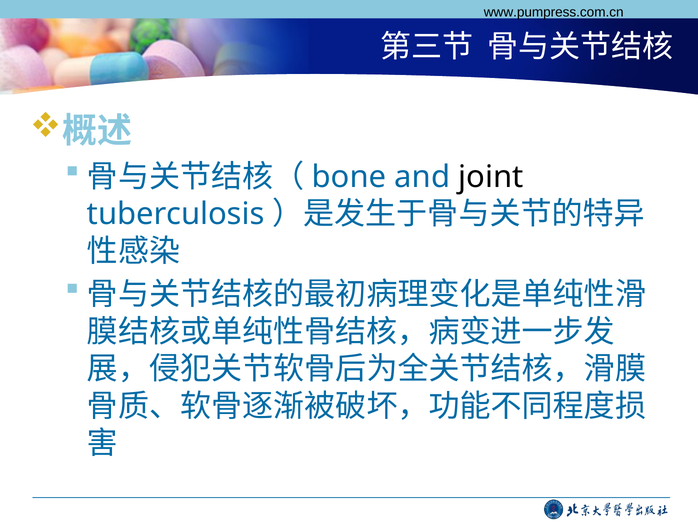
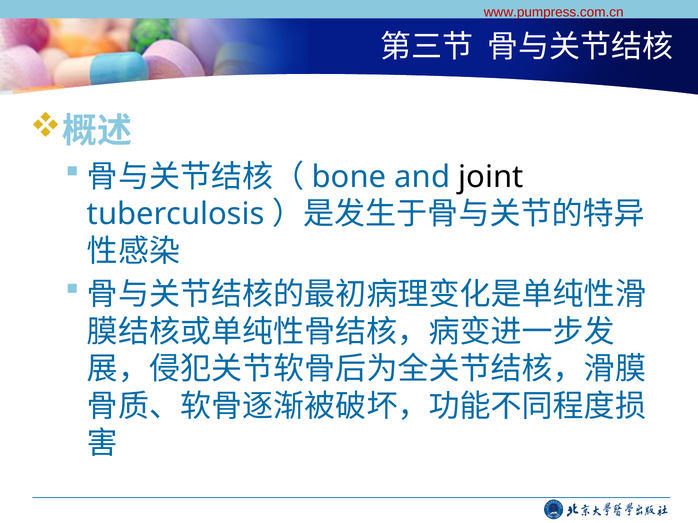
www.pumpress.com.cn colour: black -> red (554, 13)
